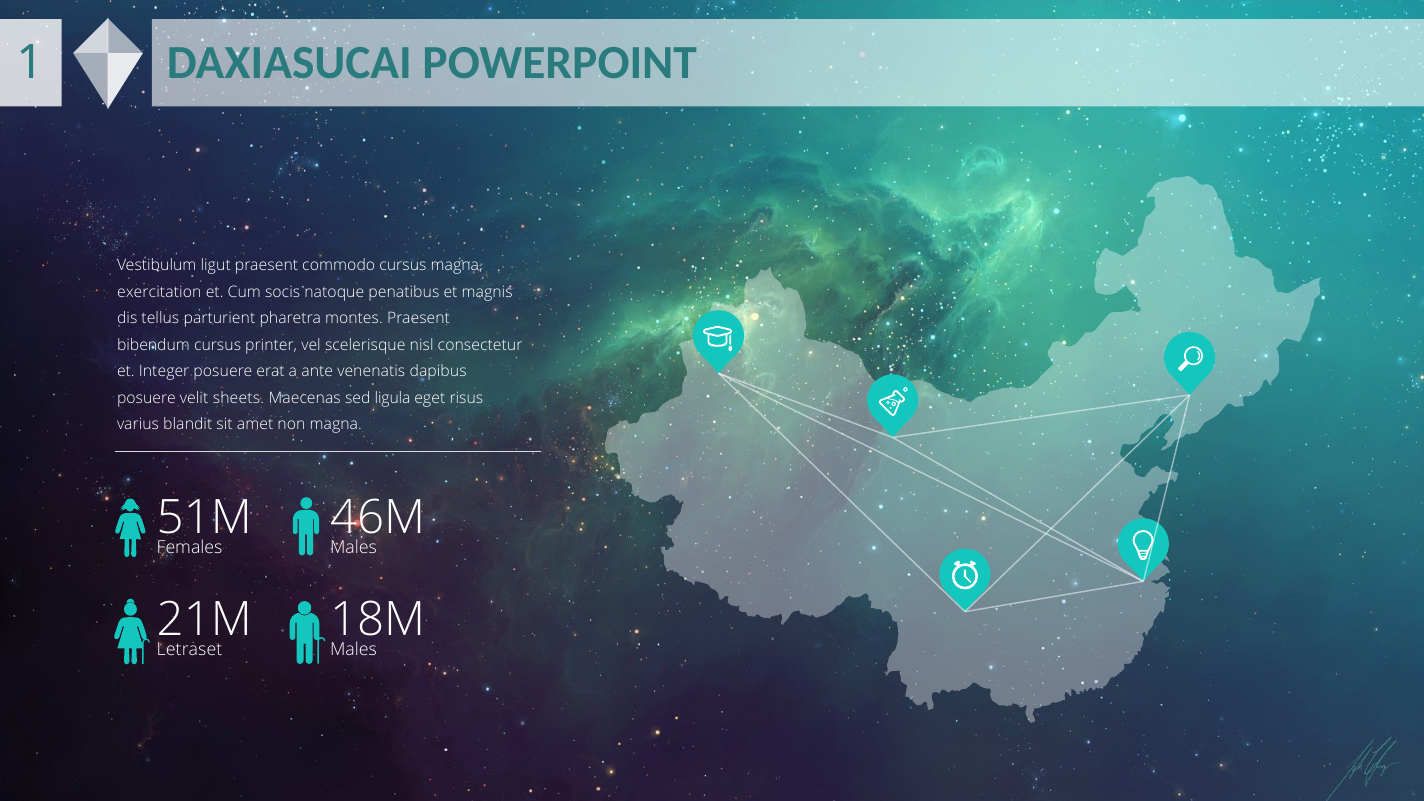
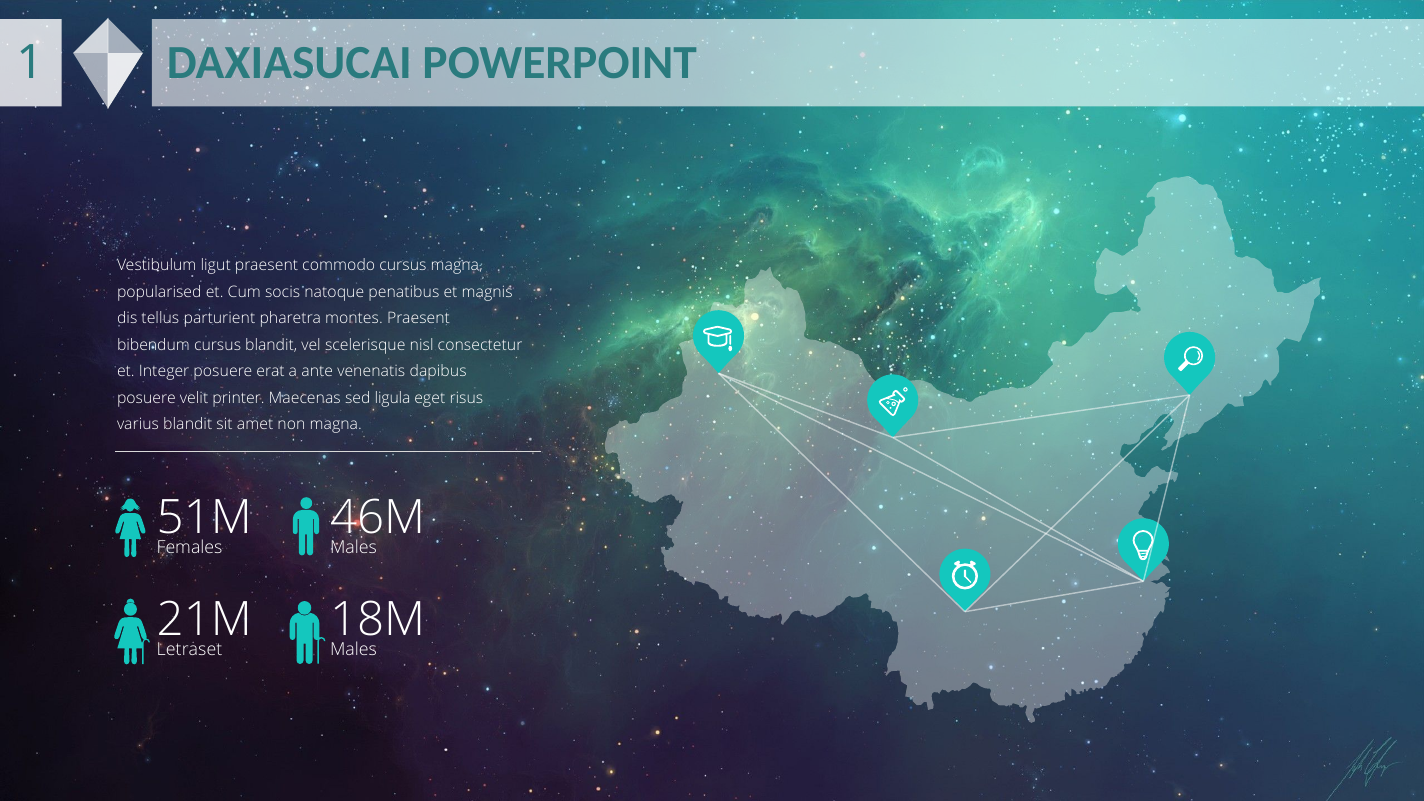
exercitation: exercitation -> popularised (159, 292)
cursus printer: printer -> blandit (271, 345)
sheets: sheets -> printer (239, 398)
